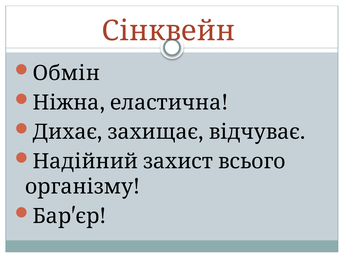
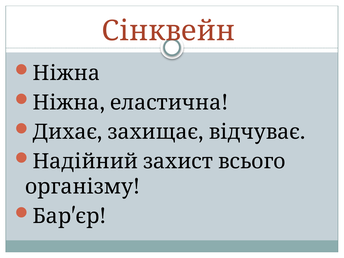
Обмін: Обмін -> Ніжна (66, 73)
